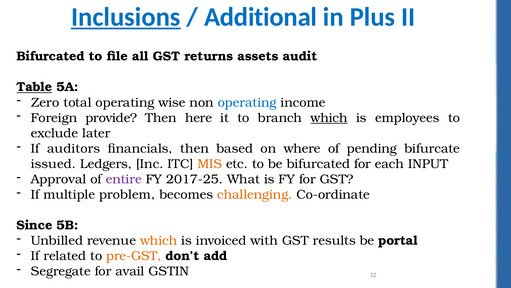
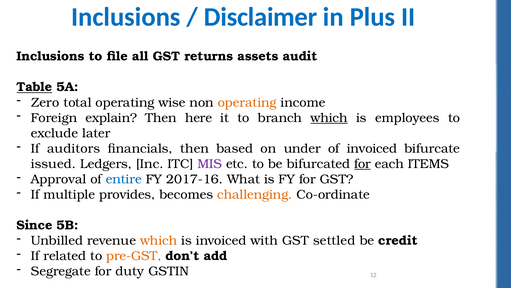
Inclusions underline: present -> none (126, 17)
Additional: Additional -> Disclaimer (261, 17)
Bifurcated: Bifurcated -> Inclusions (50, 56)
operating colour: blue -> orange (247, 102)
provide: provide -> explain (111, 118)
where: where -> under (302, 148)
of pending: pending -> invoiced (372, 148)
MIS colour: orange -> purple (210, 164)
for underline: none -> present (363, 164)
INPUT: INPUT -> ITEMS (428, 164)
entire colour: purple -> blue (124, 179)
2017-25: 2017-25 -> 2017-16 (195, 179)
problem: problem -> provides (127, 194)
results: results -> settled (334, 240)
portal: portal -> credit (398, 240)
avail: avail -> duty (130, 271)
